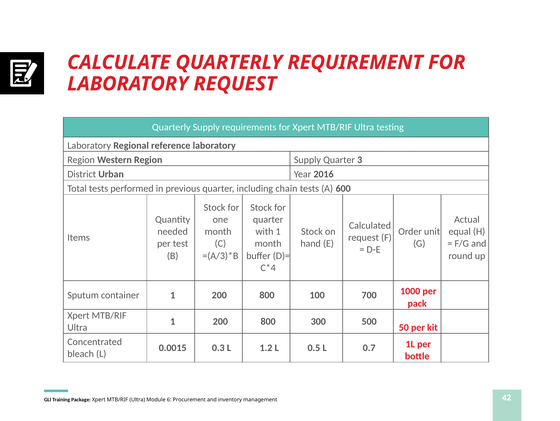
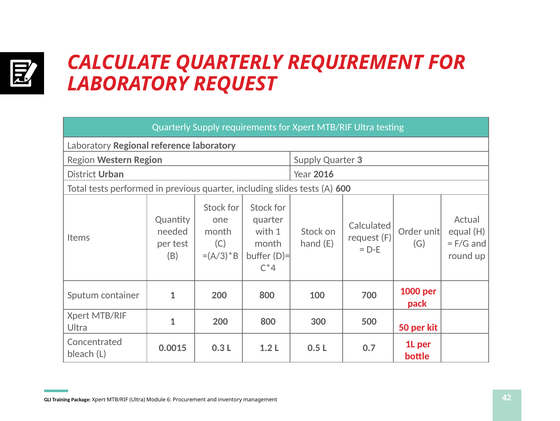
chain: chain -> slides (287, 189)
